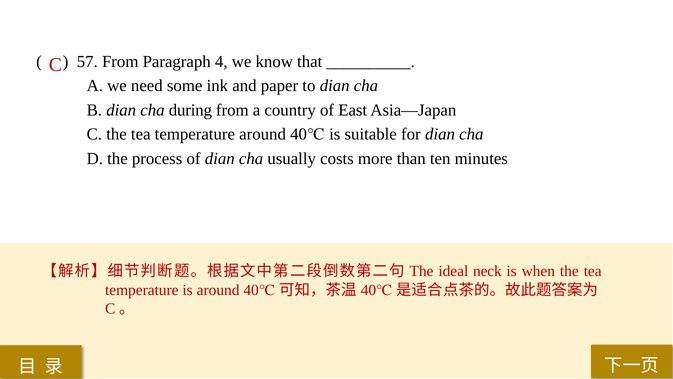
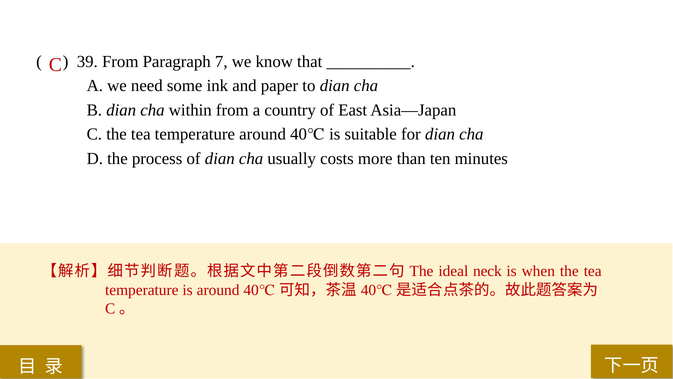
57: 57 -> 39 (87, 62)
4: 4 -> 7 (221, 62)
during: during -> within (190, 110)
